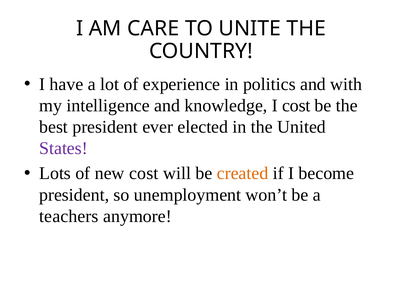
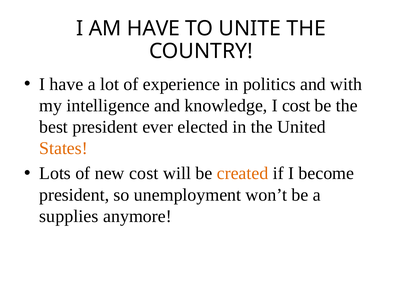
AM CARE: CARE -> HAVE (153, 28)
States colour: purple -> orange (63, 149)
teachers: teachers -> supplies (69, 217)
